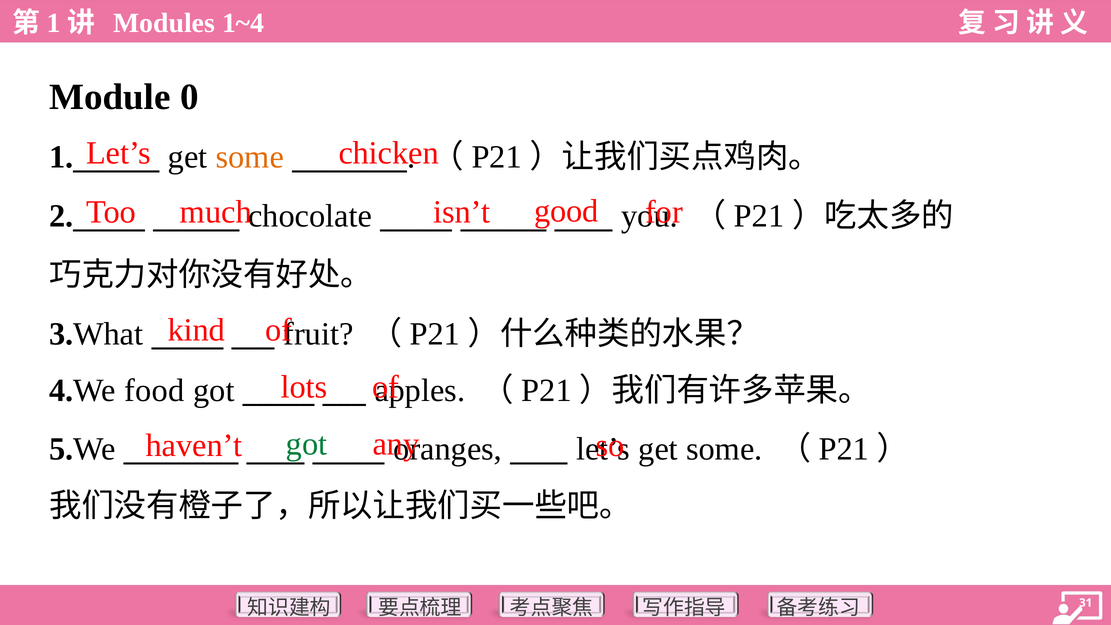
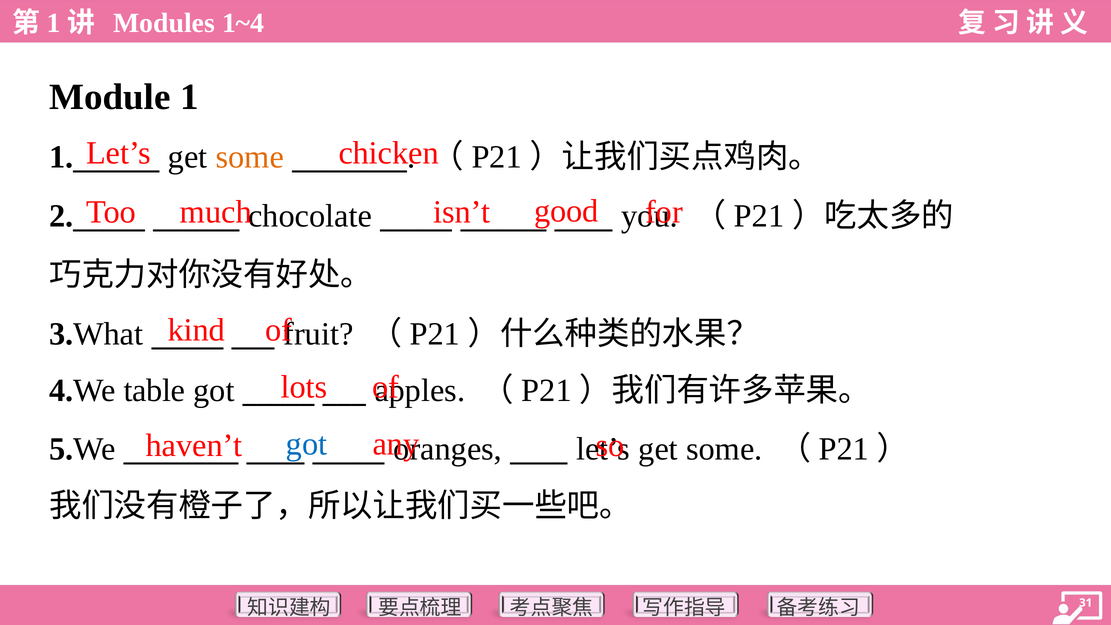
Module 0: 0 -> 1 (190, 97)
food: food -> table (155, 391)
got colour: green -> blue (307, 444)
